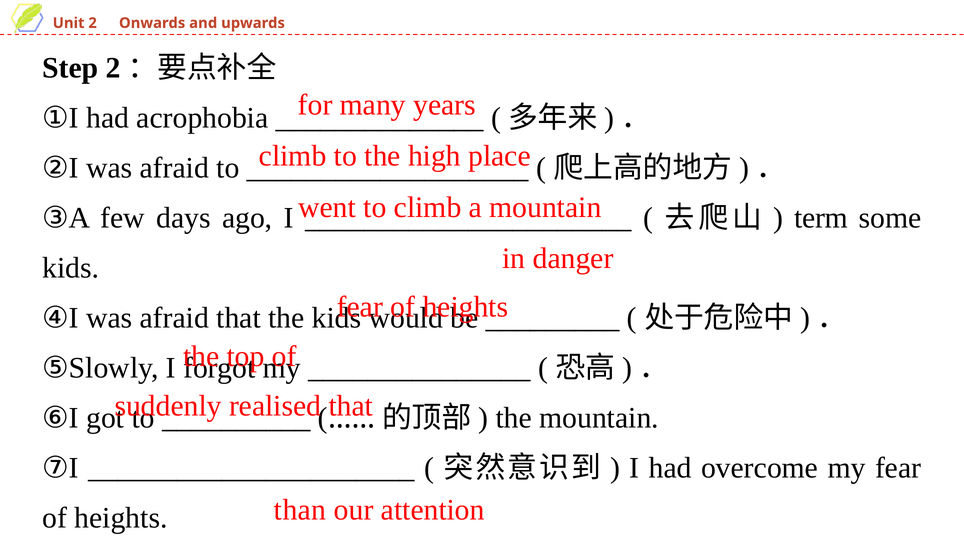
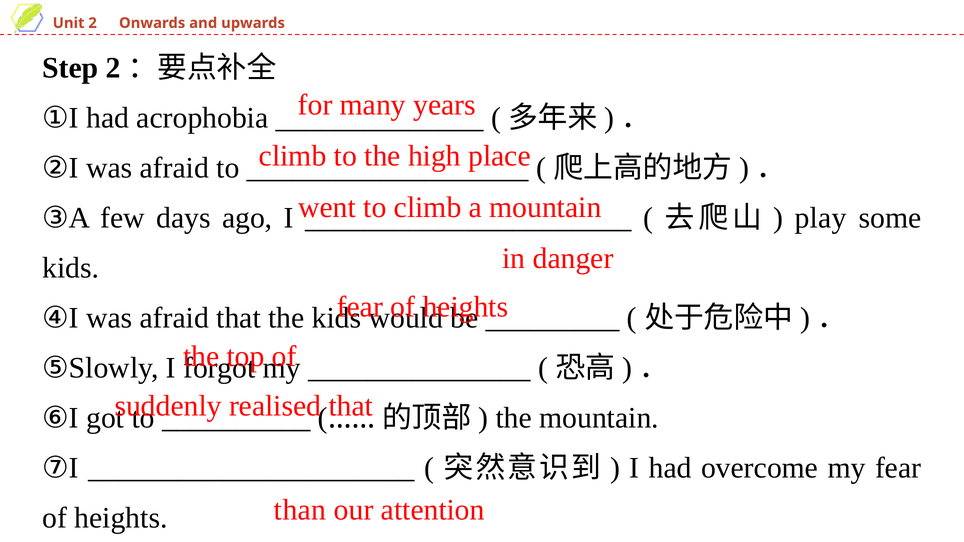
term: term -> play (821, 218)
